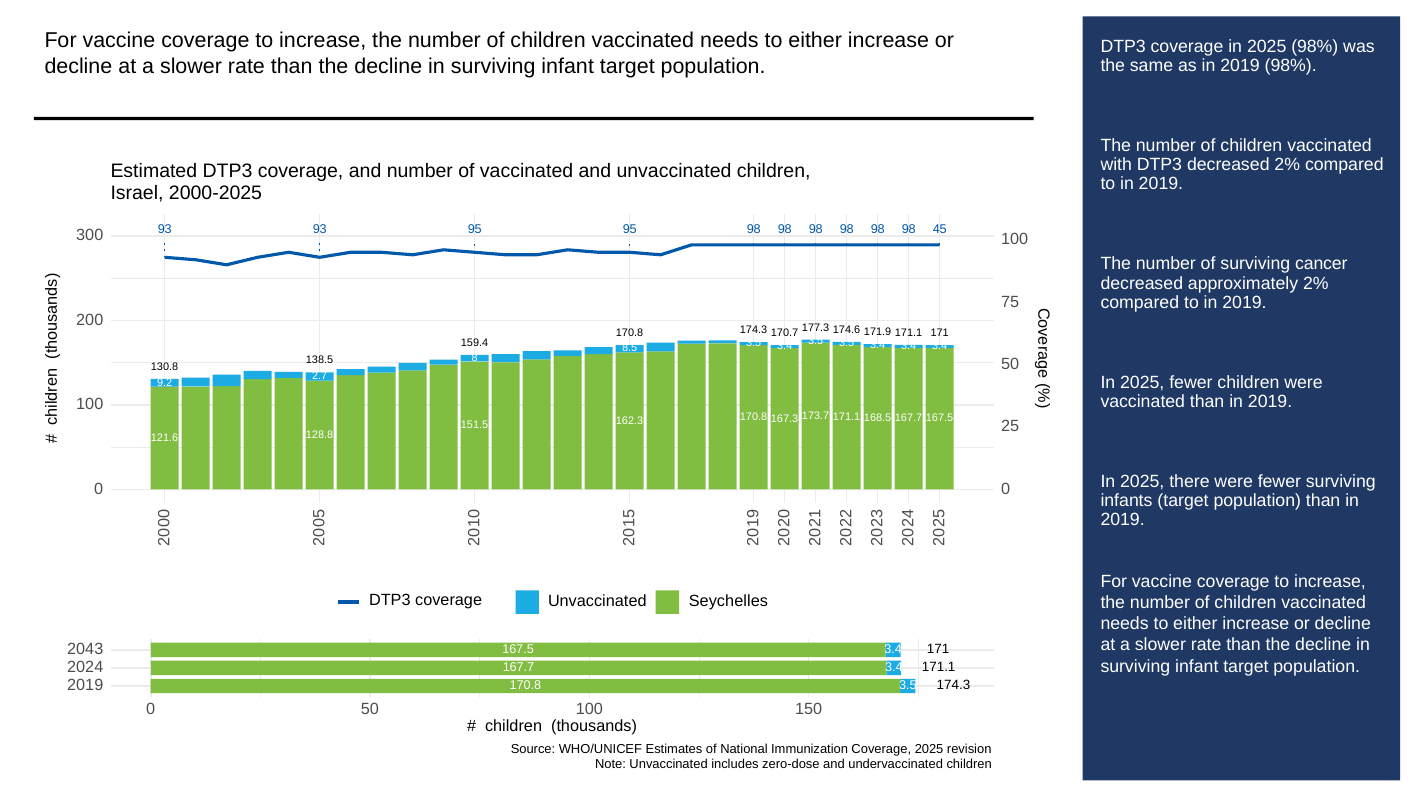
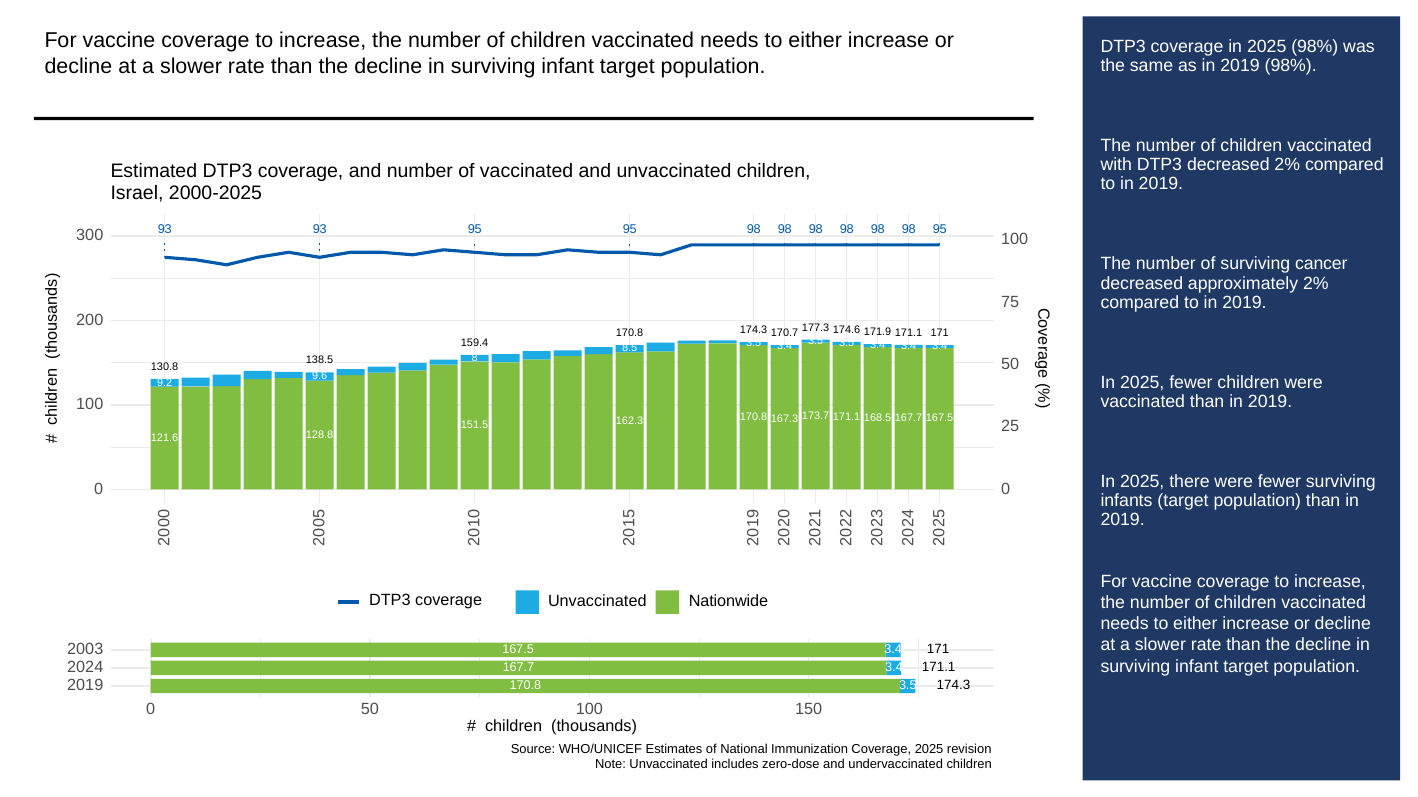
98 45: 45 -> 95 (940, 230)
2.7: 2.7 -> 9.6 (320, 376)
Seychelles: Seychelles -> Nationwide (728, 602)
2043: 2043 -> 2003 (85, 650)
